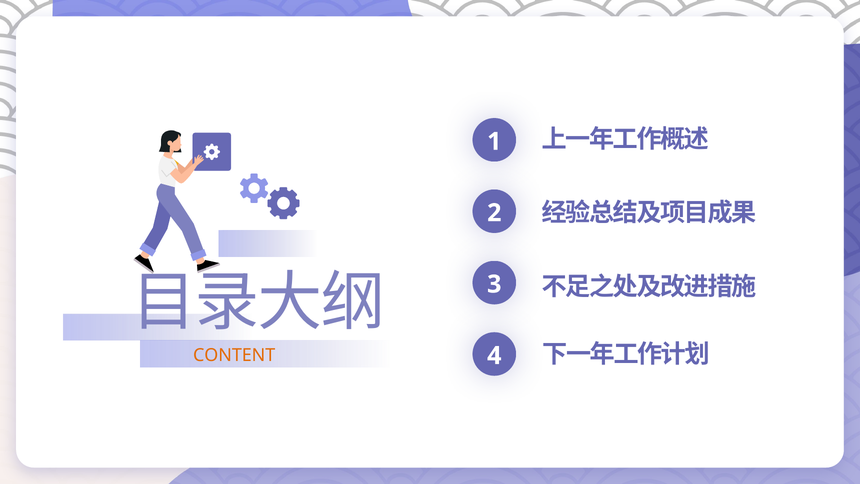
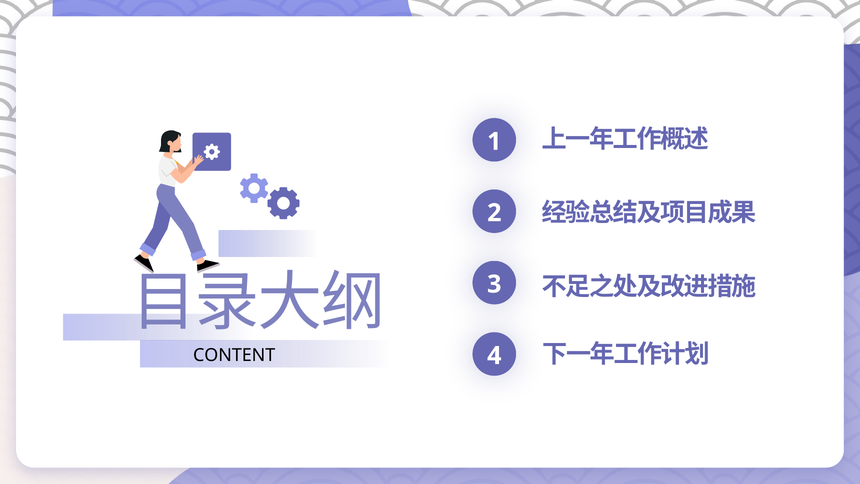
CONTENT colour: orange -> black (234, 355)
